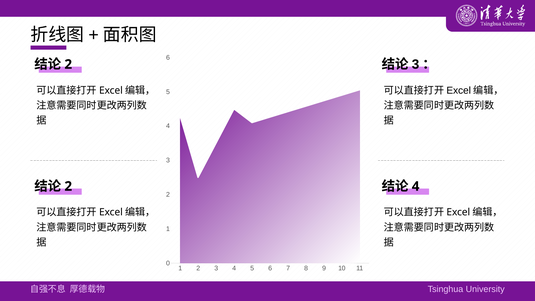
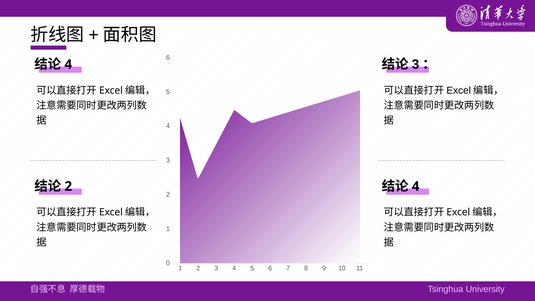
2: 2 -> 4 (68, 64)
